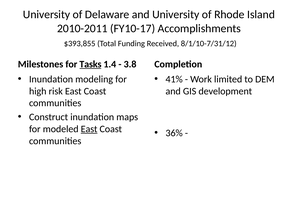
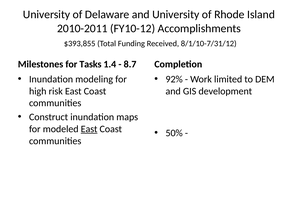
FY10-17: FY10-17 -> FY10-12 (133, 28)
Tasks underline: present -> none (90, 64)
3.8: 3.8 -> 8.7 (130, 64)
41%: 41% -> 92% (174, 79)
36%: 36% -> 50% (174, 133)
